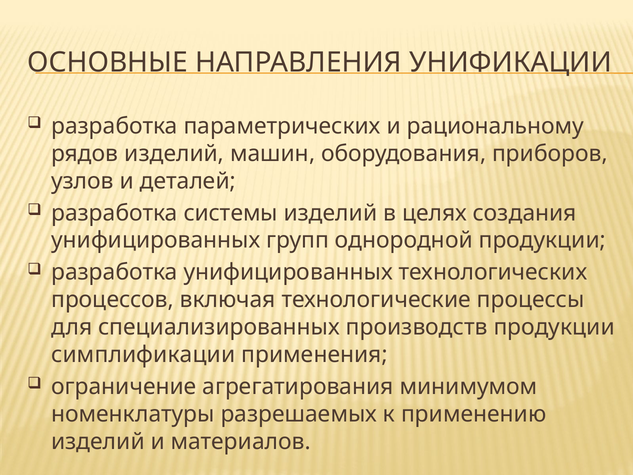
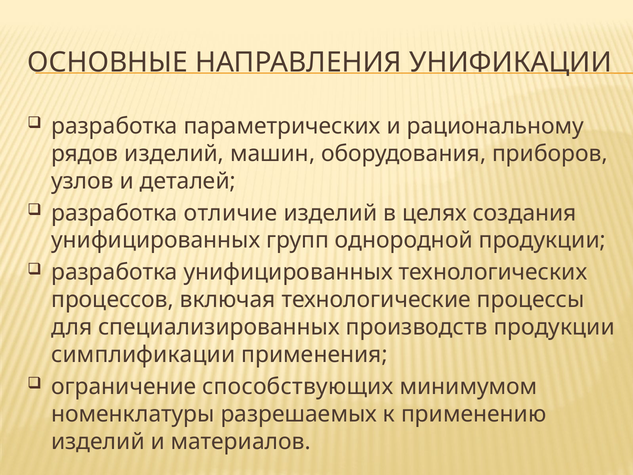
системы: системы -> отличие (231, 213)
агрегатирования: агрегатирования -> способствующих (298, 386)
